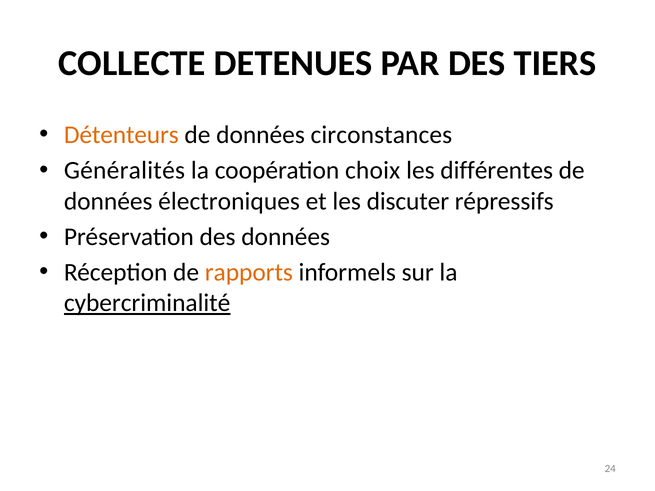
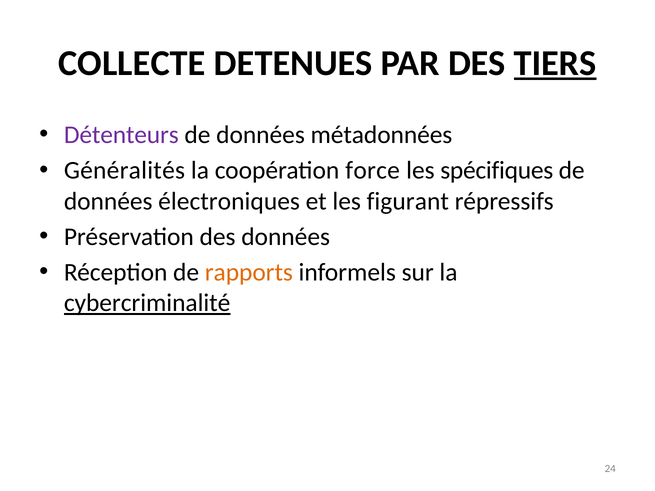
TIERS underline: none -> present (555, 63)
Détenteurs colour: orange -> purple (121, 135)
circonstances: circonstances -> métadonnées (381, 135)
choix: choix -> force (373, 171)
différentes: différentes -> spécifiques (497, 171)
discuter: discuter -> figurant (408, 201)
